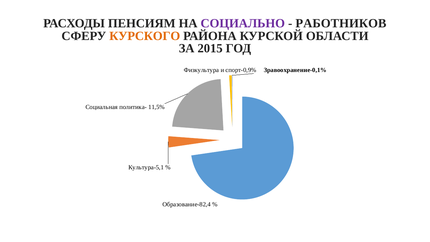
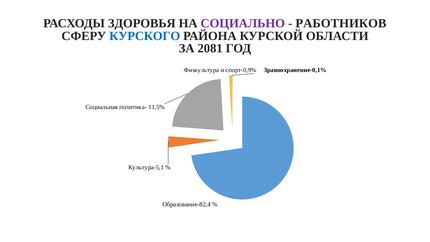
ПЕНСИЯМ: ПЕНСИЯМ -> ЗДОРОВЬЯ (142, 23)
КУРСКОГО colour: orange -> blue (145, 36)
2015: 2015 -> 2081 (210, 48)
